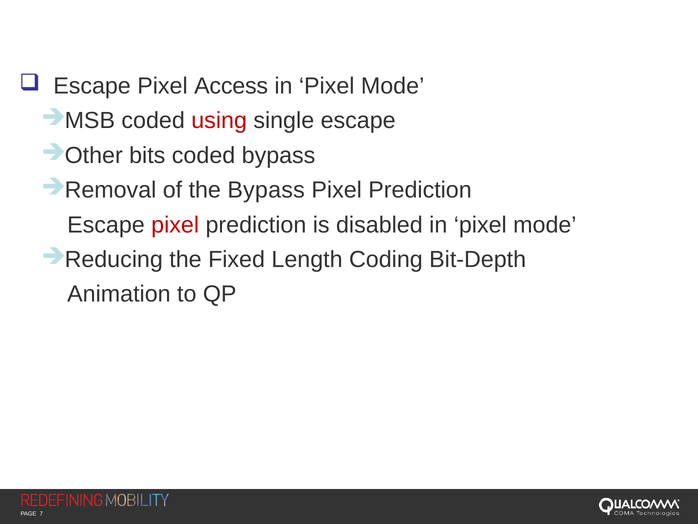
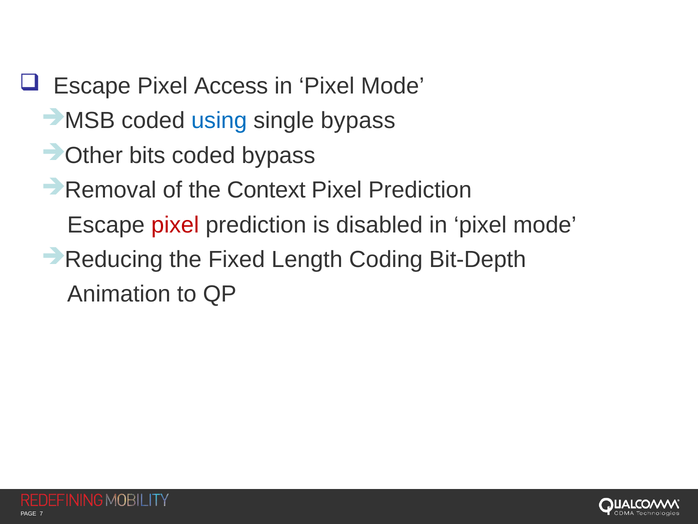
using colour: red -> blue (219, 121)
single escape: escape -> bypass (358, 121)
the Bypass: Bypass -> Context (266, 190)
